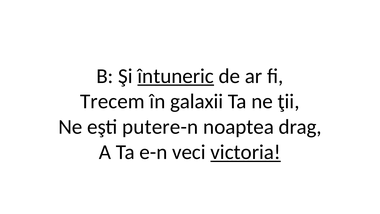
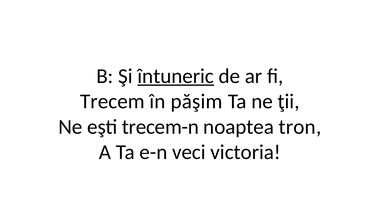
galaxii: galaxii -> păşim (196, 101)
putere-n: putere-n -> trecem-n (160, 127)
drag: drag -> tron (300, 127)
victoria underline: present -> none (246, 152)
